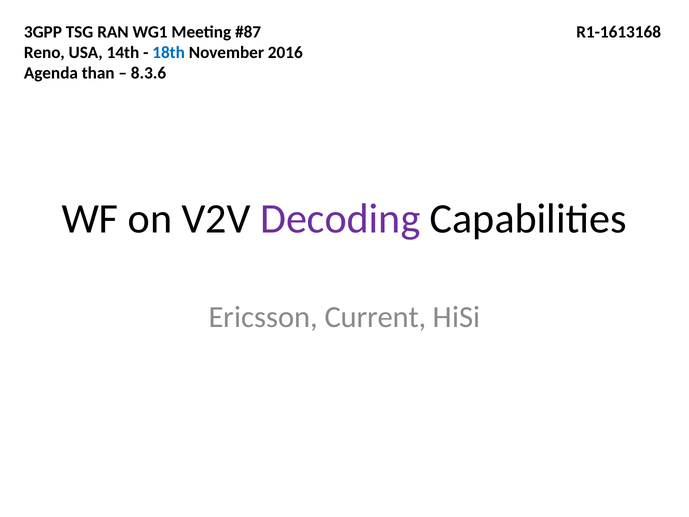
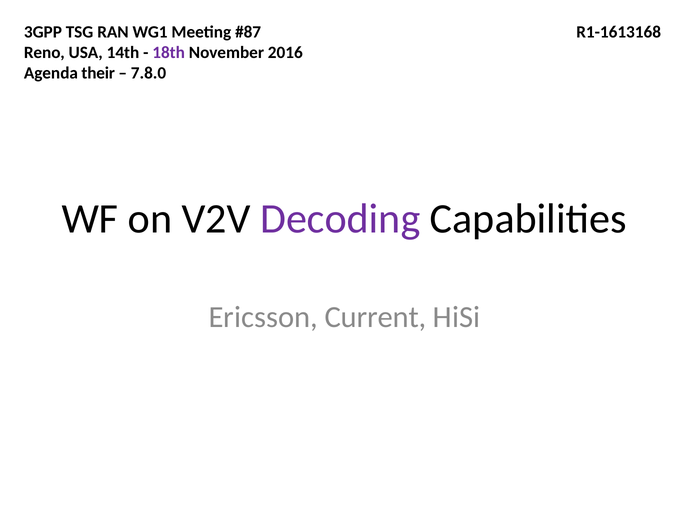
18th colour: blue -> purple (169, 53)
than: than -> their (98, 73)
8.3.6: 8.3.6 -> 7.8.0 (148, 73)
